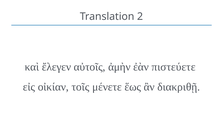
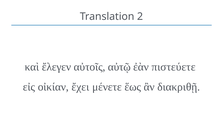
ἀμὴν: ἀμὴν -> αὐτῷ (119, 67)
τοῖς: τοῖς -> ἔχει (80, 87)
